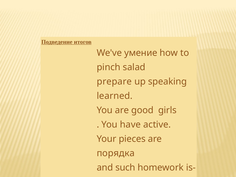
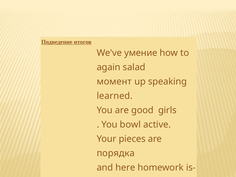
pinch: pinch -> again (109, 67)
prepare: prepare -> момент (114, 82)
have: have -> bowl (130, 125)
and such: such -> here (125, 168)
